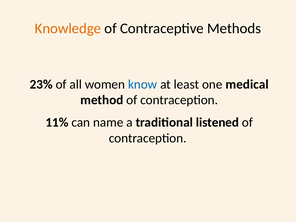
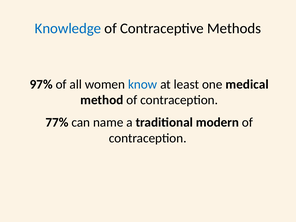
Knowledge colour: orange -> blue (68, 28)
23%: 23% -> 97% (41, 84)
11%: 11% -> 77% (57, 122)
listened: listened -> modern (217, 122)
